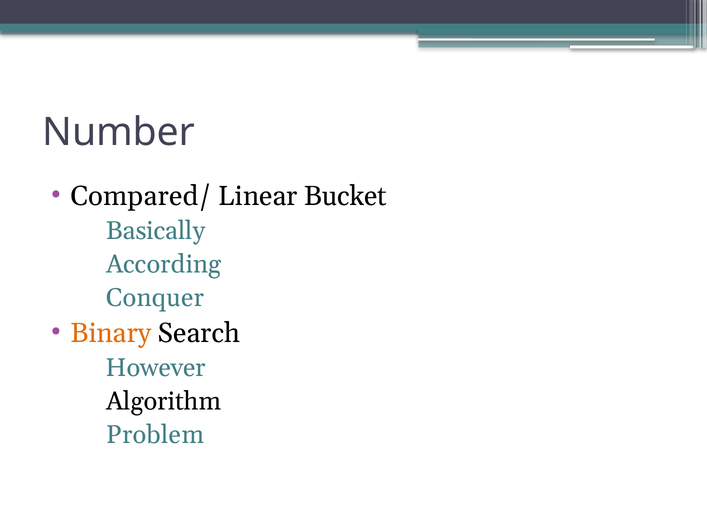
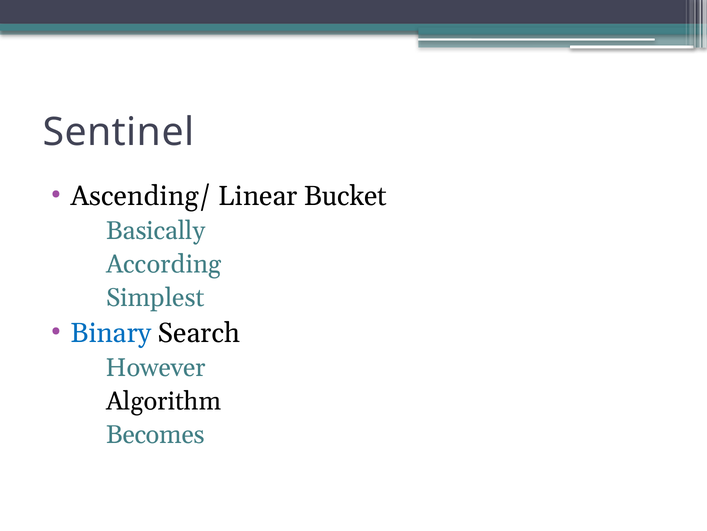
Number: Number -> Sentinel (118, 132)
Compared/: Compared/ -> Ascending/ (141, 196)
Conquer: Conquer -> Simplest (155, 298)
Binary colour: orange -> blue (111, 332)
Problem: Problem -> Becomes (155, 434)
